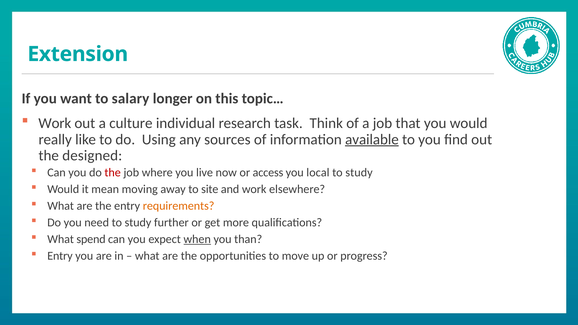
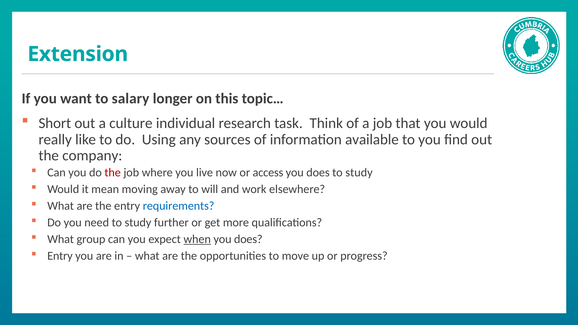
Work: Work -> Short (55, 123)
available underline: present -> none (372, 139)
designed: designed -> company (92, 156)
local: local -> does (318, 173)
site: site -> will (210, 189)
requirements colour: orange -> blue (179, 206)
spend: spend -> group (91, 239)
than: than -> does (248, 239)
